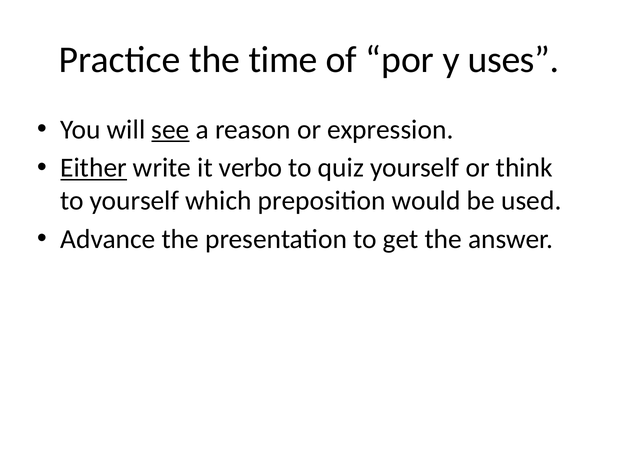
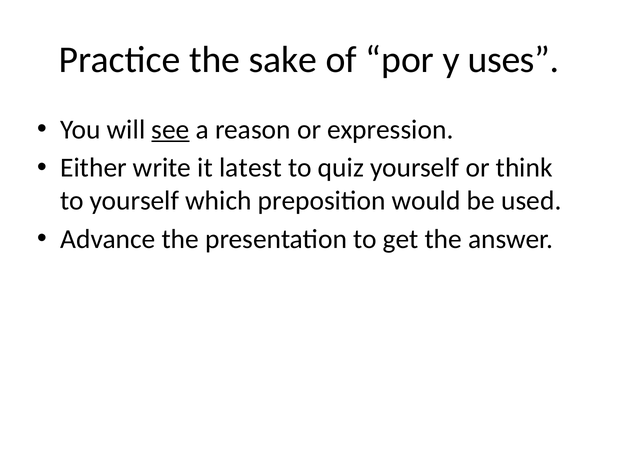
time: time -> sake (283, 60)
Either underline: present -> none (94, 168)
verbo: verbo -> latest (250, 168)
